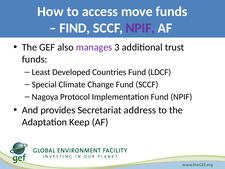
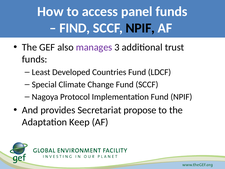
move: move -> panel (137, 11)
NPIF colour: purple -> black (140, 28)
address: address -> propose (140, 110)
